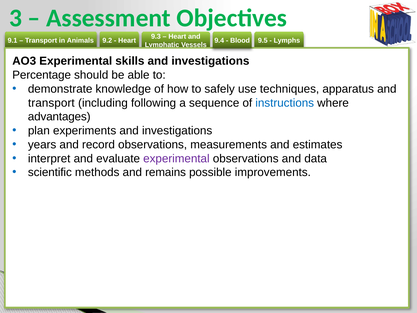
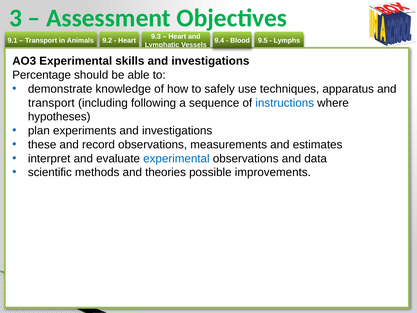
advantages: advantages -> hypotheses (59, 117)
years: years -> these (42, 145)
experimental colour: purple -> blue (176, 158)
remains: remains -> theories (166, 172)
